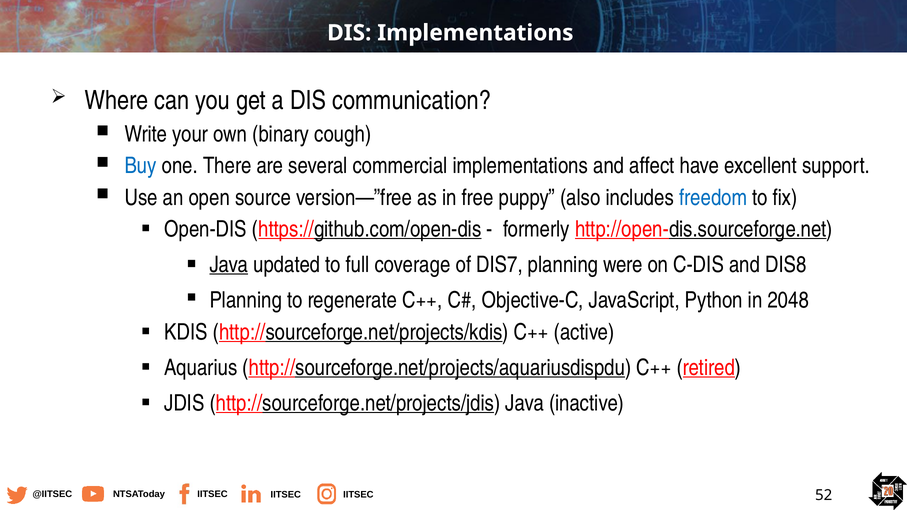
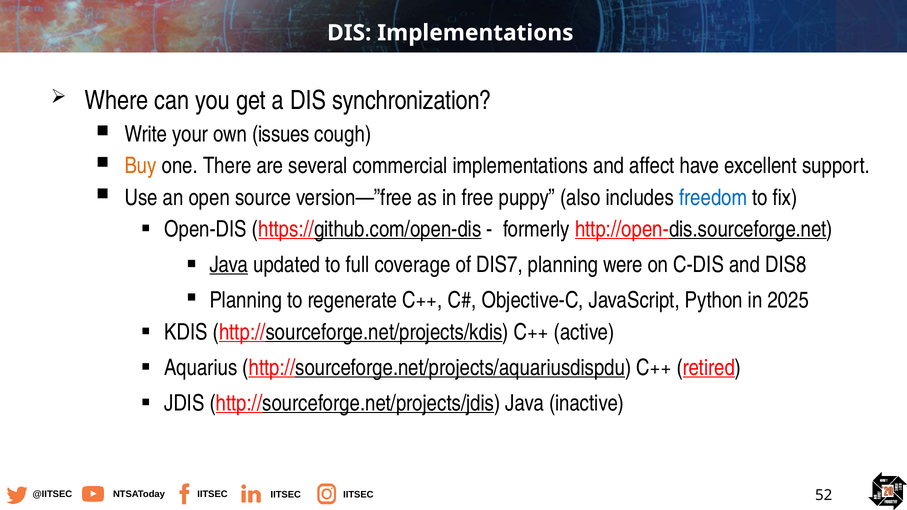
communication: communication -> synchronization (412, 100)
binary: binary -> issues (281, 134)
Buy colour: blue -> orange (141, 166)
2048: 2048 -> 2025 (788, 301)
